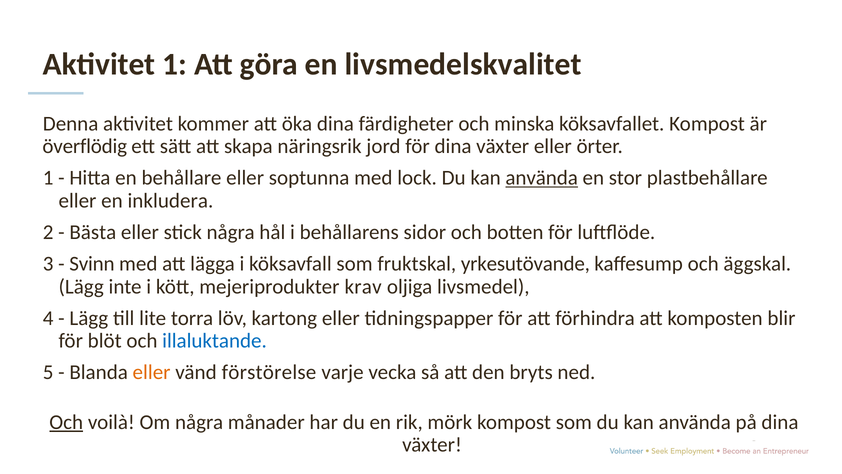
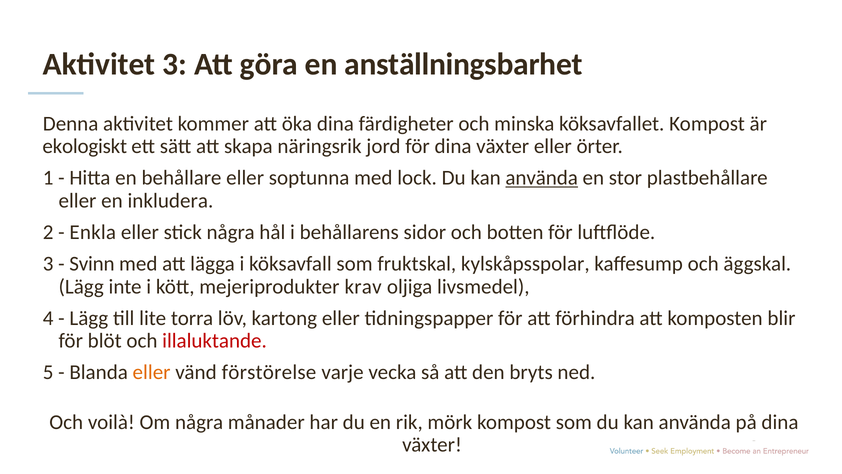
Aktivitet 1: 1 -> 3 (175, 64)
livsmedelskvalitet: livsmedelskvalitet -> anställningsbarhet (463, 64)
överflödig: överflödig -> ekologiskt (85, 146)
Bästa: Bästa -> Enkla (93, 232)
yrkesutövande: yrkesutövande -> kylskåpsspolar (525, 264)
illaluktande colour: blue -> red (215, 341)
Och underline: present -> none (66, 422)
